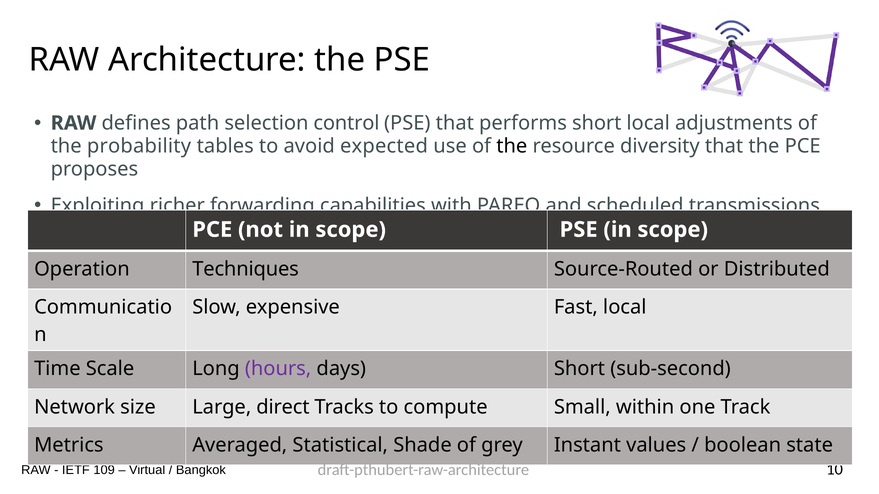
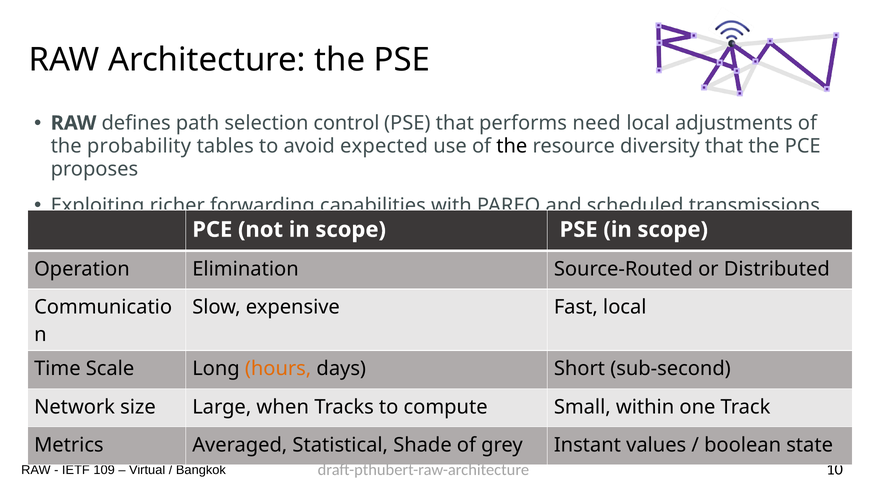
performs short: short -> need (597, 123)
Techniques: Techniques -> Elimination (246, 269)
hours colour: purple -> orange (278, 369)
direct: direct -> when (283, 407)
